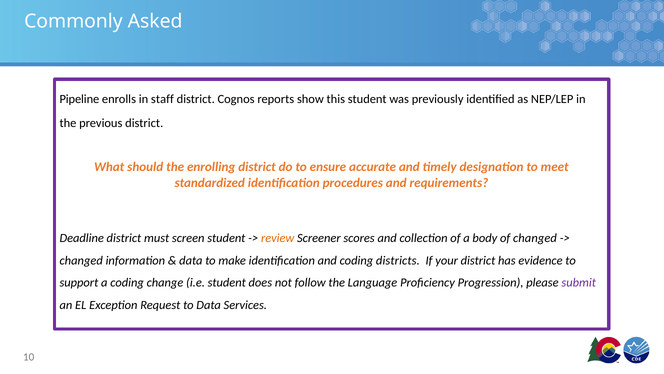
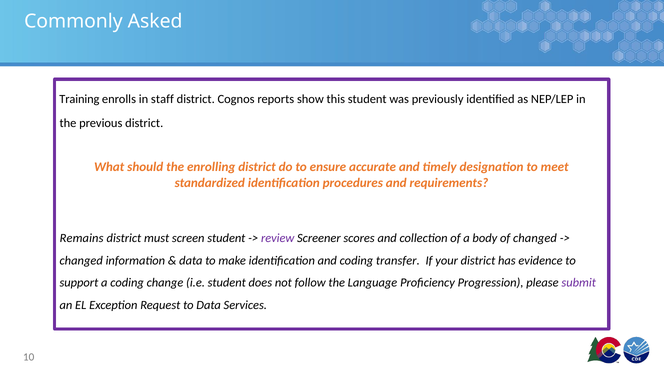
Pipeline: Pipeline -> Training (79, 99)
Deadline: Deadline -> Remains (82, 238)
review colour: orange -> purple (278, 238)
districts: districts -> transfer (398, 260)
